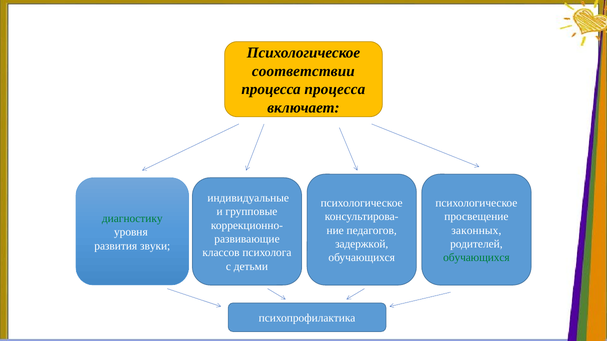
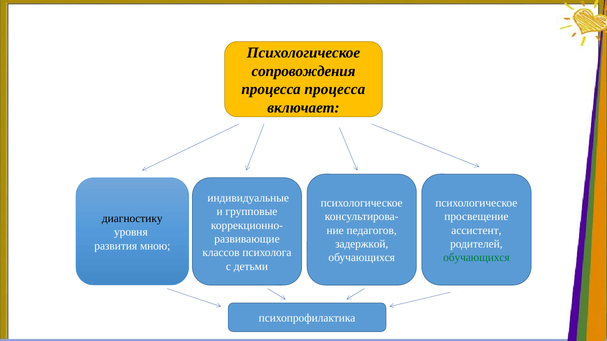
соответствии: соответствии -> сопровождения (304, 71)
диагностику colour: green -> black (132, 219)
законных: законных -> ассистент (476, 231)
звуки: звуки -> мною (155, 246)
